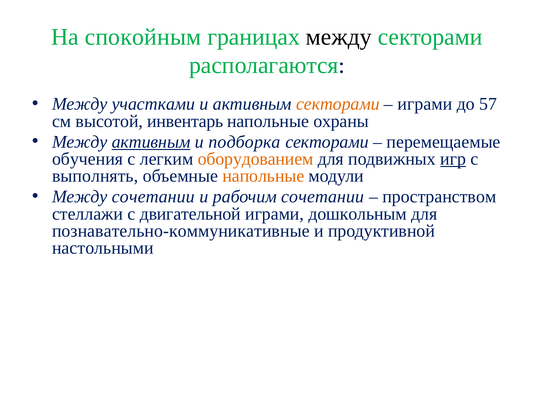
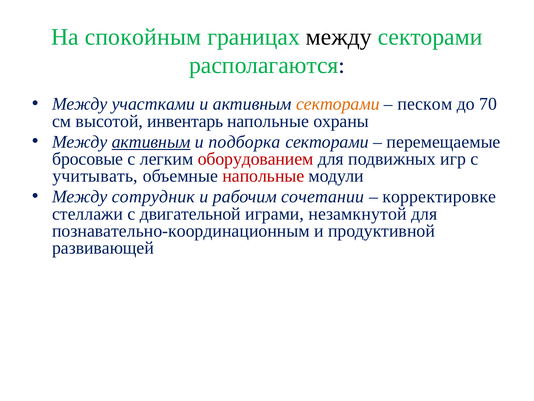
играми: играми -> песком (425, 104)
57: 57 -> 70 (488, 104)
обучения: обучения -> бросовые (88, 159)
оборудованием colour: orange -> red (256, 159)
игр underline: present -> none (453, 159)
выполнять: выполнять -> учитывать (95, 176)
напольные colour: orange -> red (263, 176)
Между сочетании: сочетании -> сотрудник (153, 196)
пространством: пространством -> корректировке (439, 196)
дошкольным: дошкольным -> незамкнутой (357, 214)
познавательно-коммуникативные: познавательно-коммуникативные -> познавательно-координационным (181, 231)
настольными: настольными -> развивающей (103, 248)
